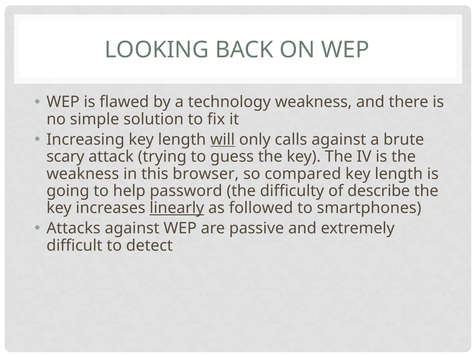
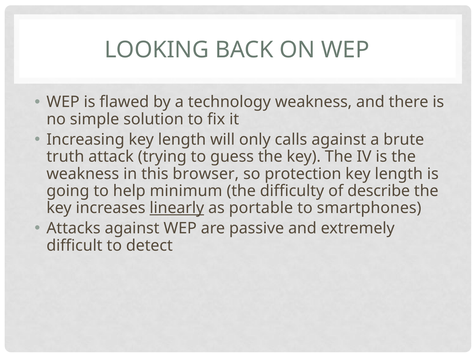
will underline: present -> none (223, 140)
scary: scary -> truth (65, 157)
compared: compared -> protection (303, 174)
password: password -> minimum (186, 191)
followed: followed -> portable (261, 208)
